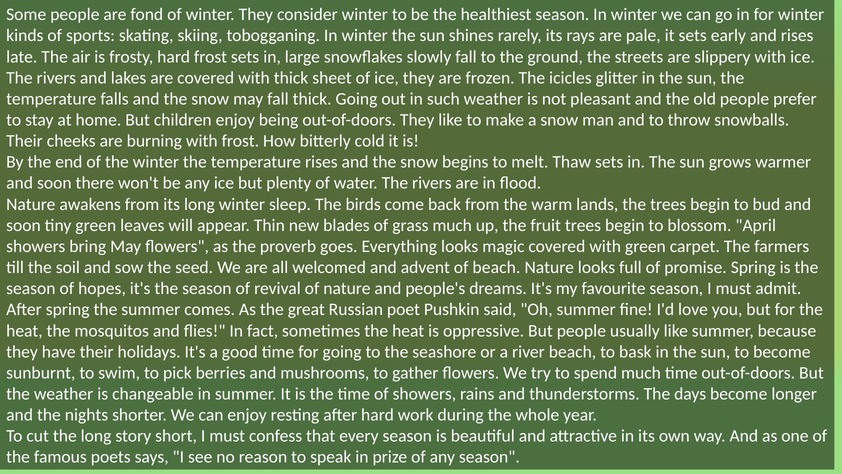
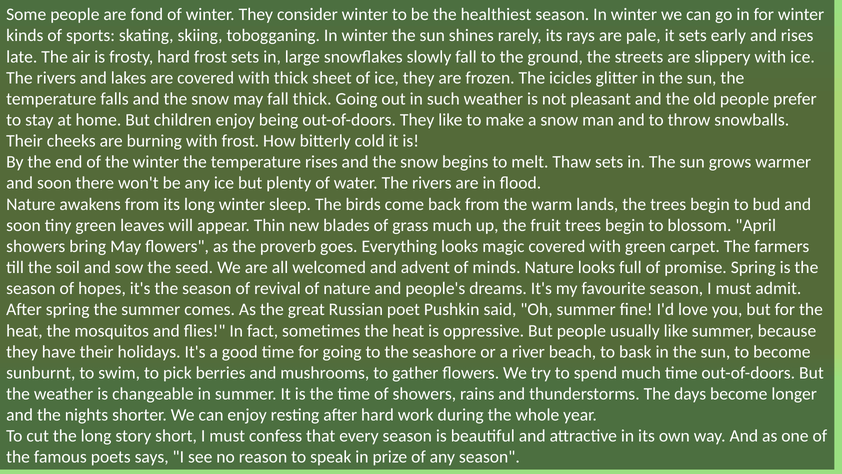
of beach: beach -> minds (497, 267)
